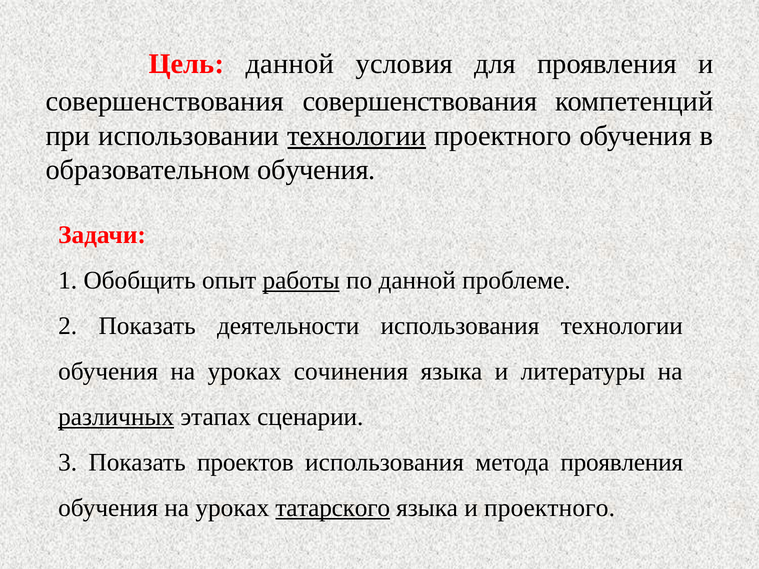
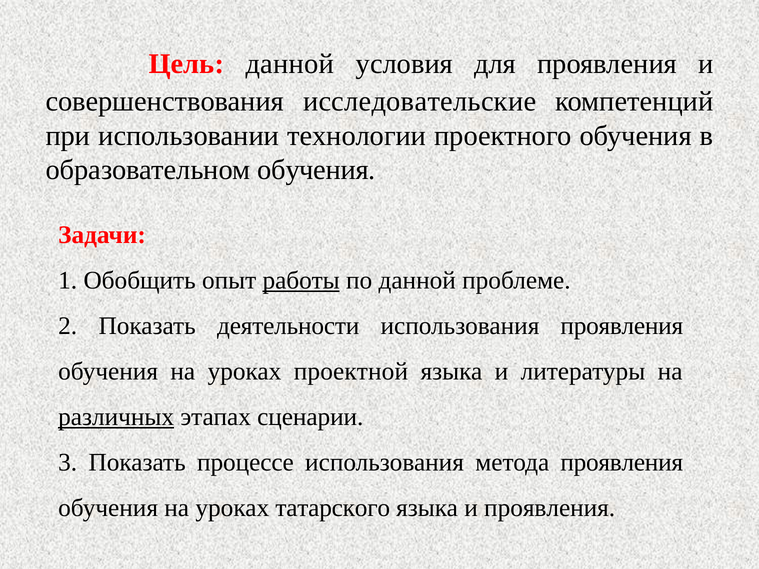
совершенствования совершенствования: совершенствования -> исследовательские (420, 102)
технологии underline: present -> none (357, 136)
использования технологии: технологии -> проявления (622, 326)
сочинения: сочинения -> проектной (351, 372)
проектов: проектов -> процессе (245, 463)
татарского underline: present -> none (333, 508)
и проектного: проектного -> проявления (550, 508)
